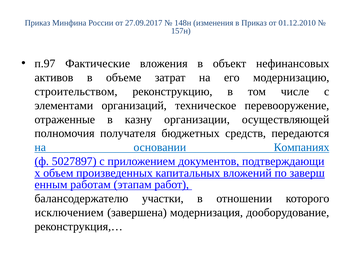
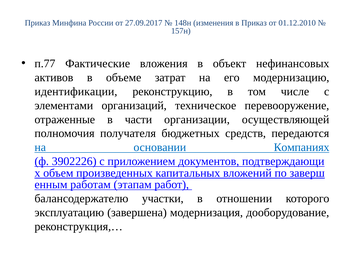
п.97: п.97 -> п.77 (45, 64)
строительством: строительством -> идентификации (76, 92)
казну: казну -> части (138, 120)
5027897: 5027897 -> 3902226 (74, 162)
исключением: исключением -> эксплуатацию (69, 213)
